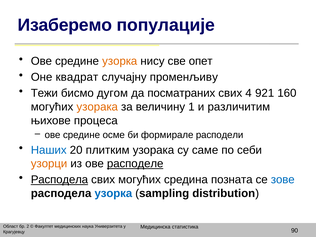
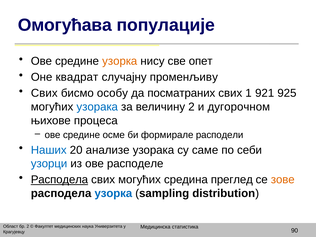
Изаберемо: Изаберемо -> Омогућава (65, 25)
Тежи: Тежи -> Свих (44, 93)
дугом: дугом -> особу (112, 93)
4: 4 -> 1 (249, 93)
160: 160 -> 925 (287, 93)
узорака colour: orange -> blue (97, 107)
величину 1: 1 -> 2 (191, 107)
различитим: различитим -> дугорочном (239, 107)
плитким: плитким -> анализе (108, 150)
узорци colour: orange -> blue (49, 164)
расподеле underline: present -> none (135, 164)
позната: позната -> преглед (232, 180)
зове colour: blue -> orange (283, 180)
